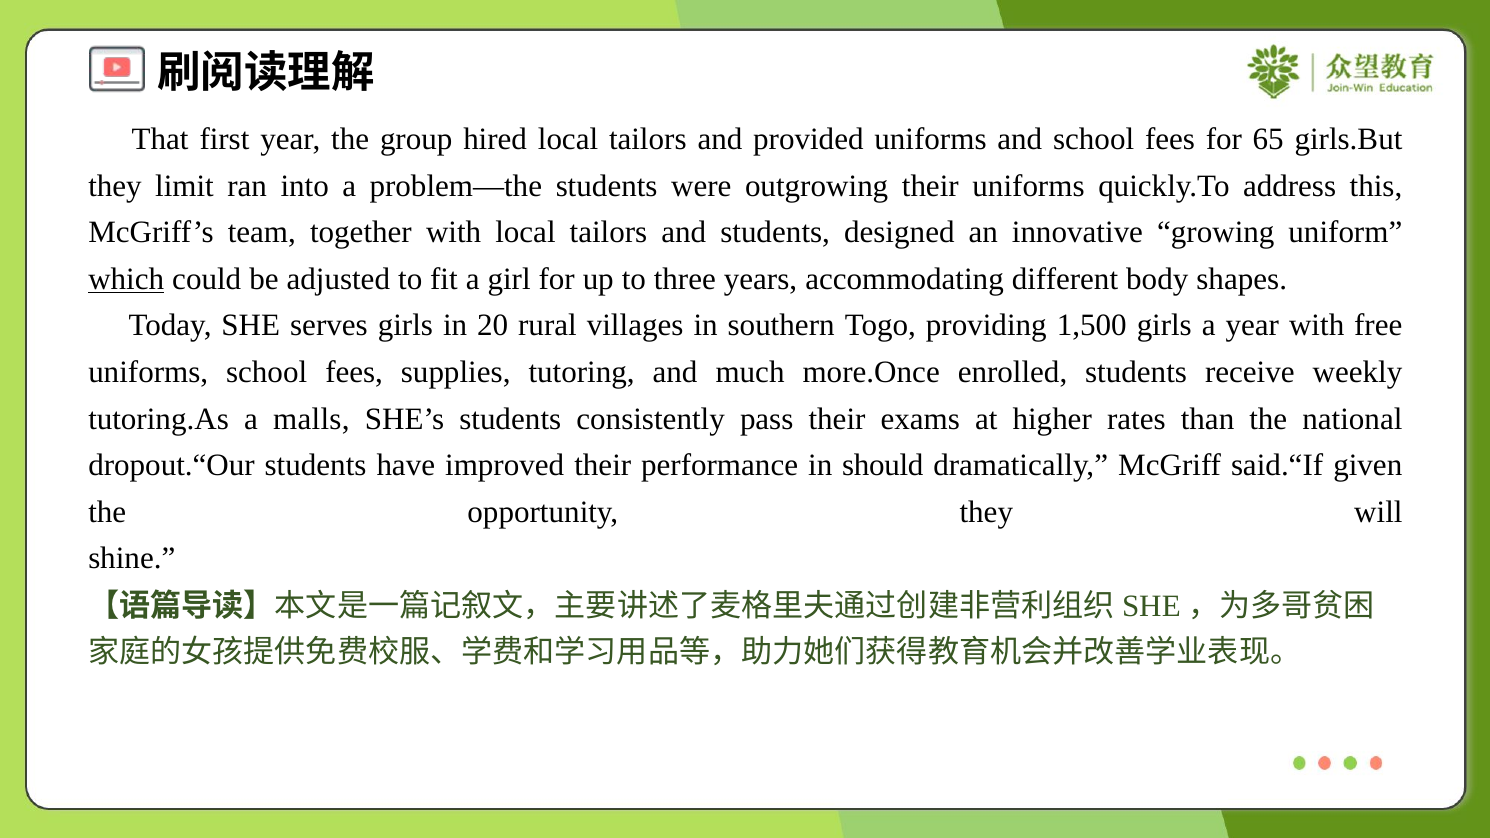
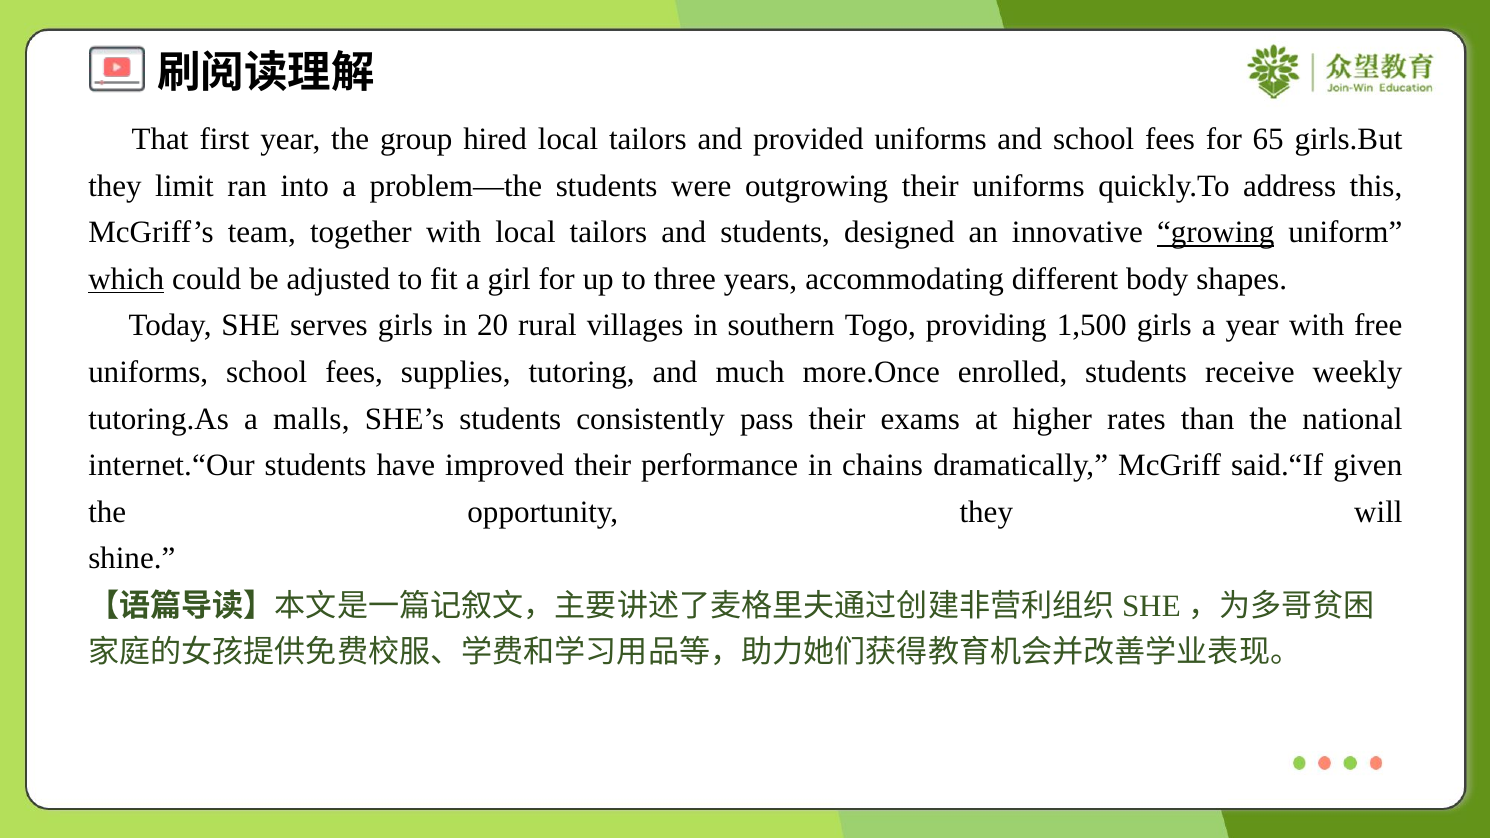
growing underline: none -> present (1216, 233)
dropout.“Our: dropout.“Our -> internet.“Our (171, 465)
should: should -> chains (883, 465)
